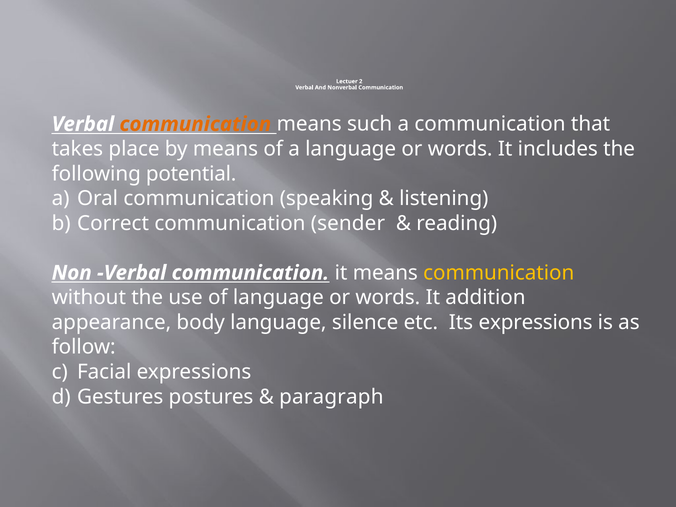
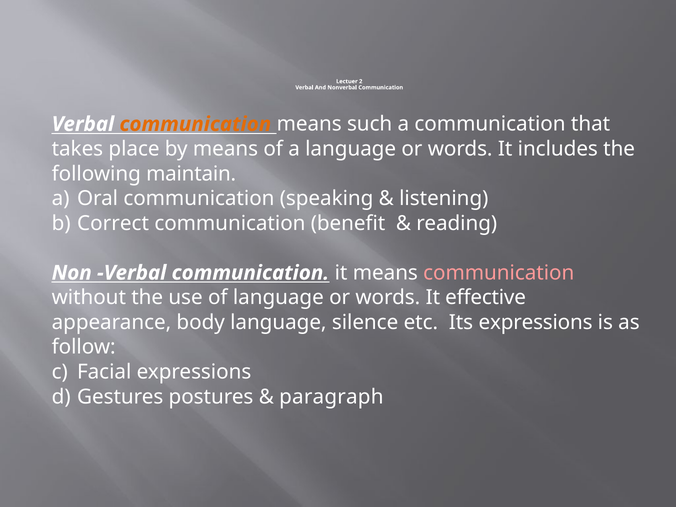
potential: potential -> maintain (191, 174)
sender: sender -> benefit (348, 223)
communication colour: yellow -> pink (499, 273)
addition: addition -> effective (486, 298)
